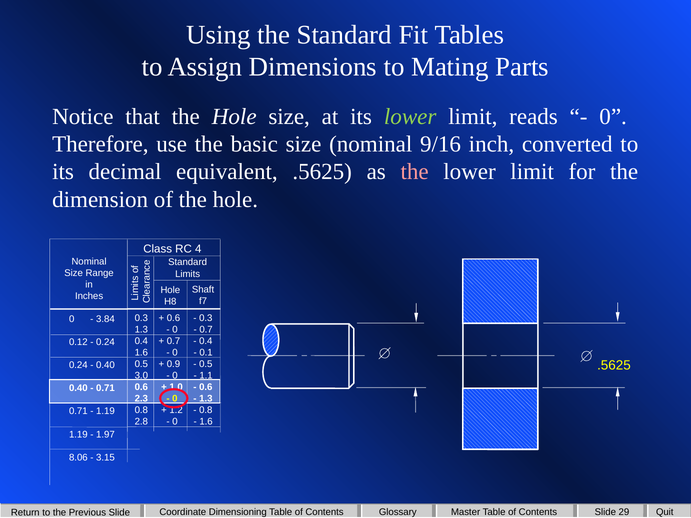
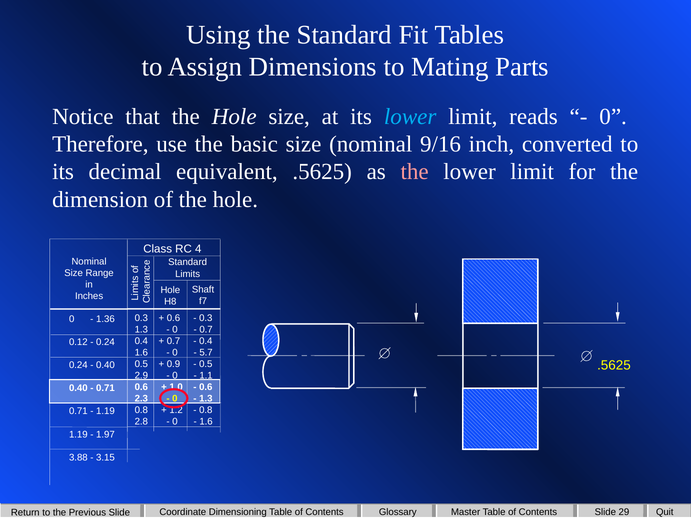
lower colour: light green -> light blue (410, 117)
3.84: 3.84 -> 1.36 (105, 319)
0.1: 0.1 -> 5.7 (206, 353)
3.0: 3.0 -> 2.9 (141, 376)
8.06: 8.06 -> 3.88 (78, 458)
